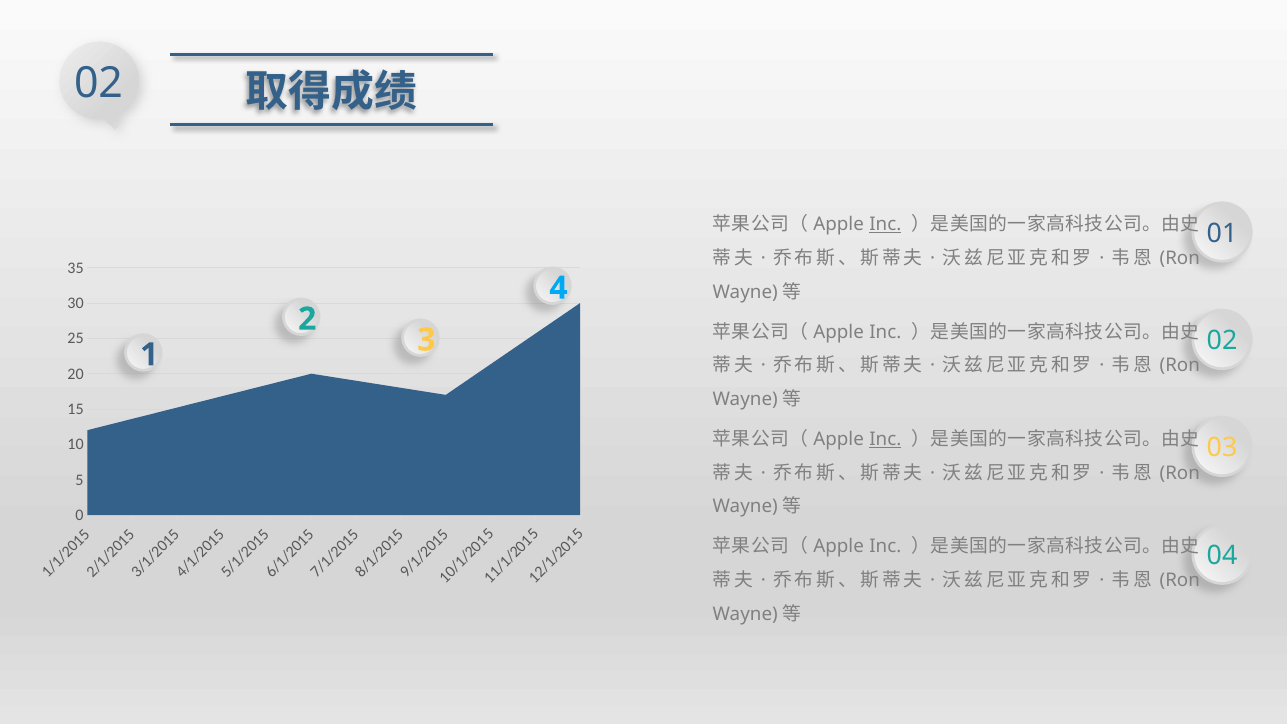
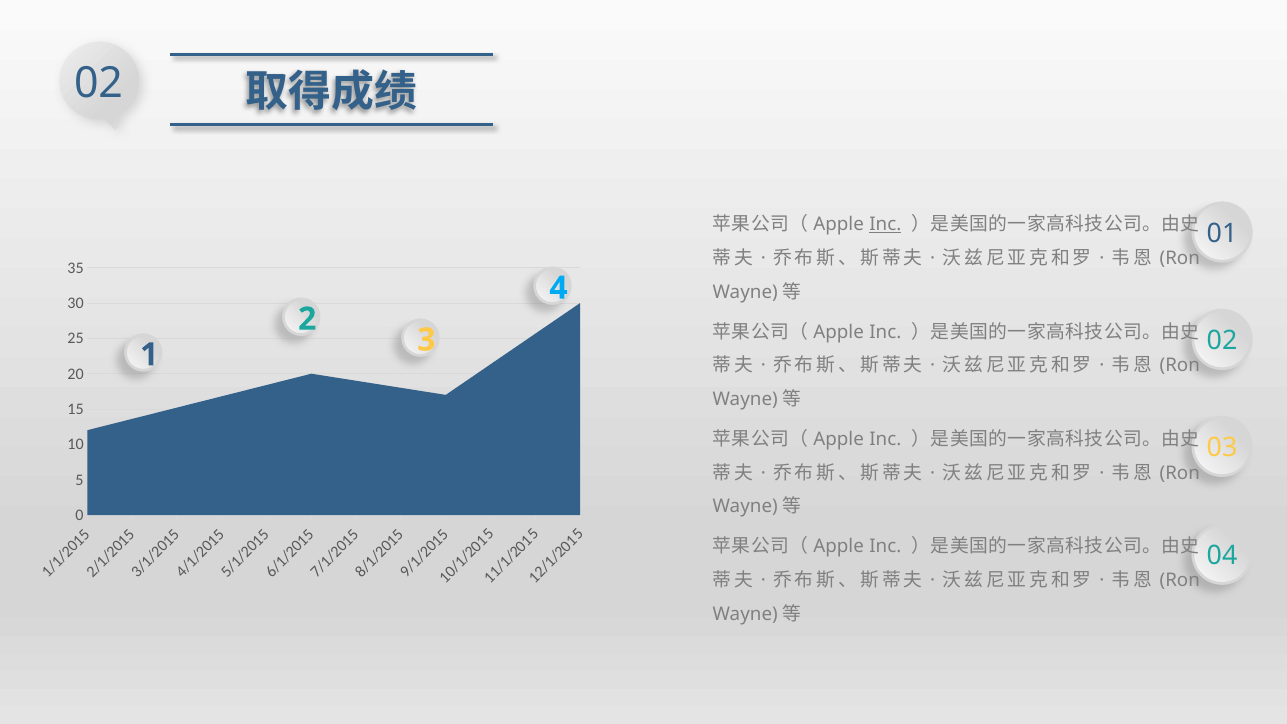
Inc underline: present -> none (885, 439)
